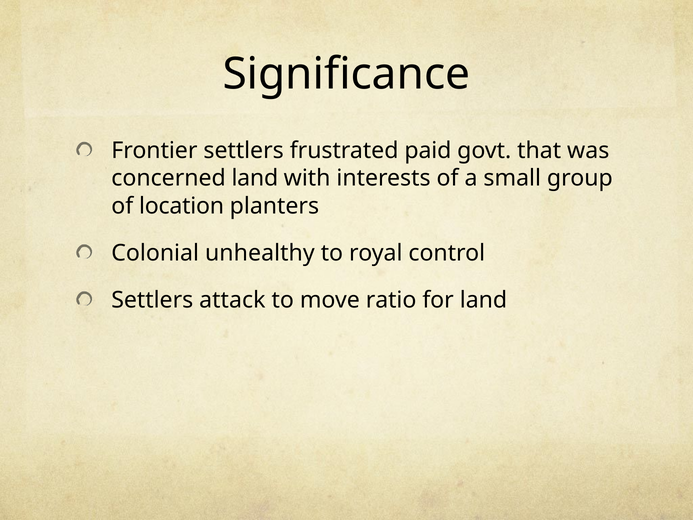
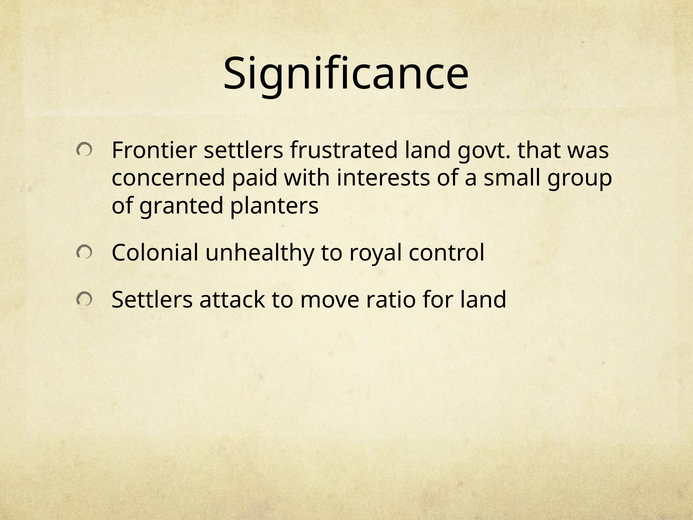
frustrated paid: paid -> land (428, 150)
concerned land: land -> paid (255, 178)
location: location -> granted (182, 206)
